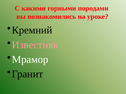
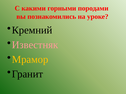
Мрамор colour: white -> yellow (30, 60)
